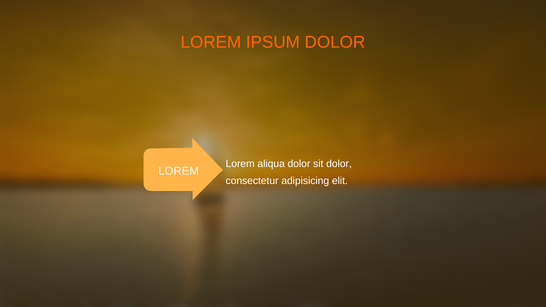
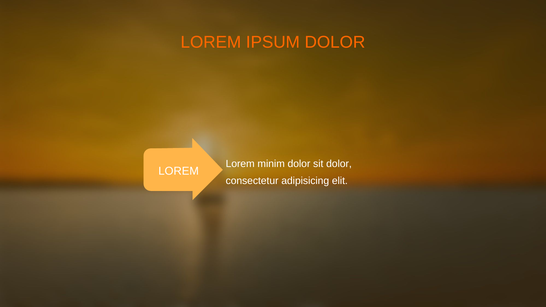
aliqua: aliqua -> minim (271, 164)
